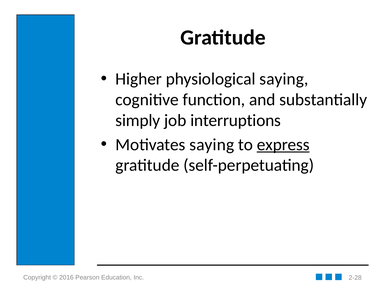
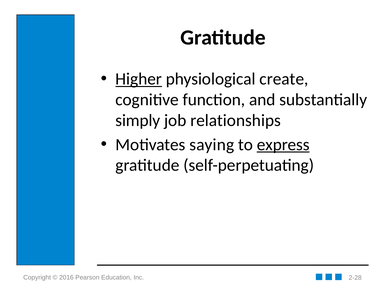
Higher underline: none -> present (139, 79)
physiological saying: saying -> create (284, 79)
interruptions: interruptions -> relationships (236, 120)
